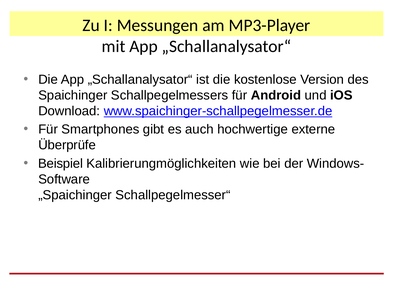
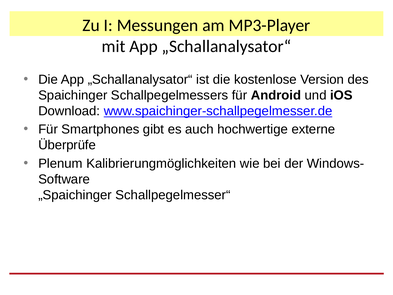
Beispiel: Beispiel -> Plenum (60, 163)
